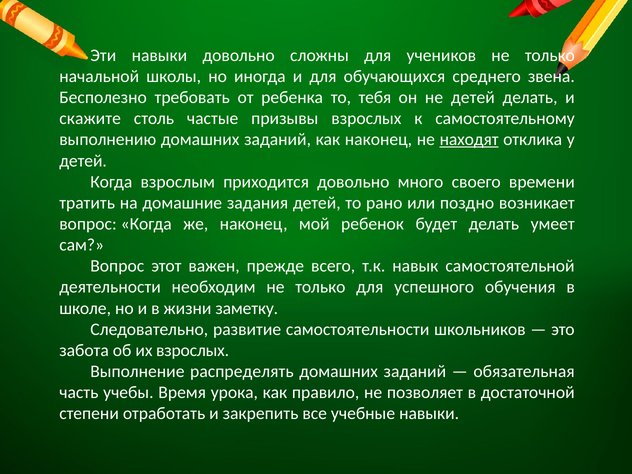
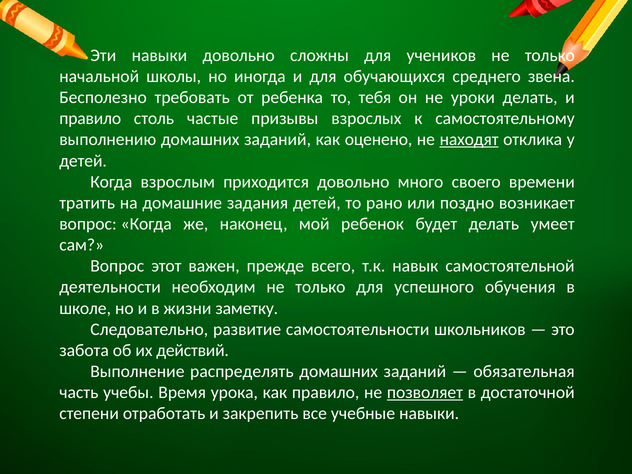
не детей: детей -> уроки (473, 98)
скажите: скажите -> правило (90, 119)
как наконец: наконец -> оценено (379, 140)
их взрослых: взрослых -> действий (193, 350)
позволяет underline: none -> present (425, 393)
